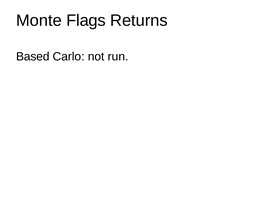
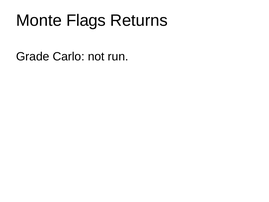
Based: Based -> Grade (33, 56)
